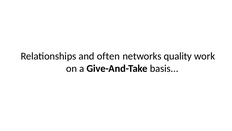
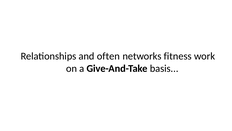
quality: quality -> fitness (178, 56)
